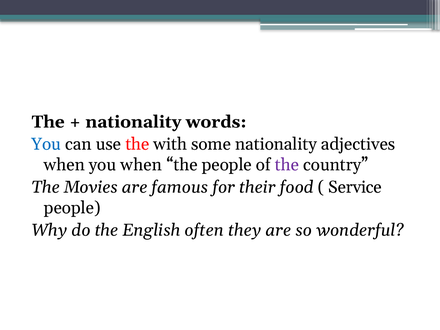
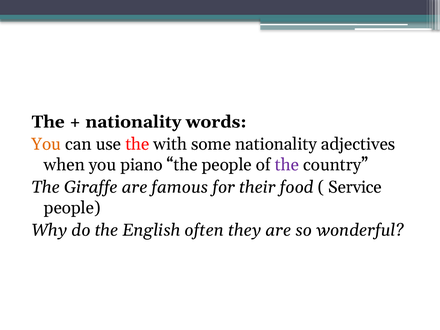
You colour: blue -> orange (46, 144)
you when: when -> piano (142, 165)
Movies: Movies -> Giraffe (91, 187)
